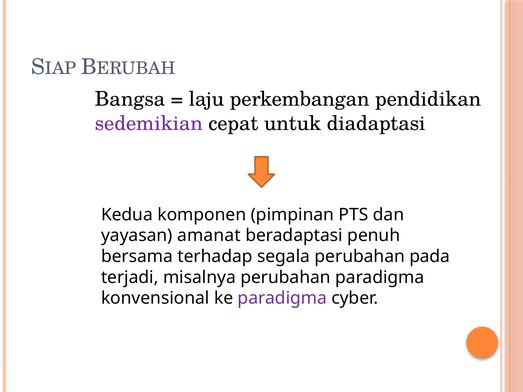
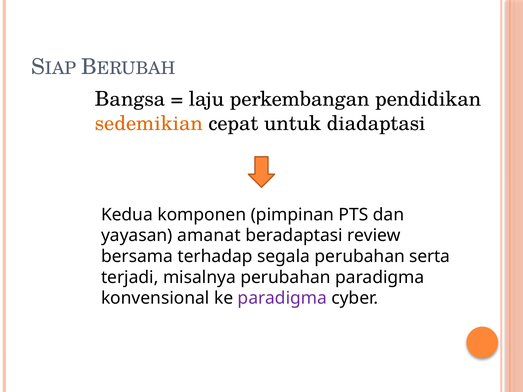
sedemikian colour: purple -> orange (149, 123)
penuh: penuh -> review (374, 236)
pada: pada -> serta (430, 257)
